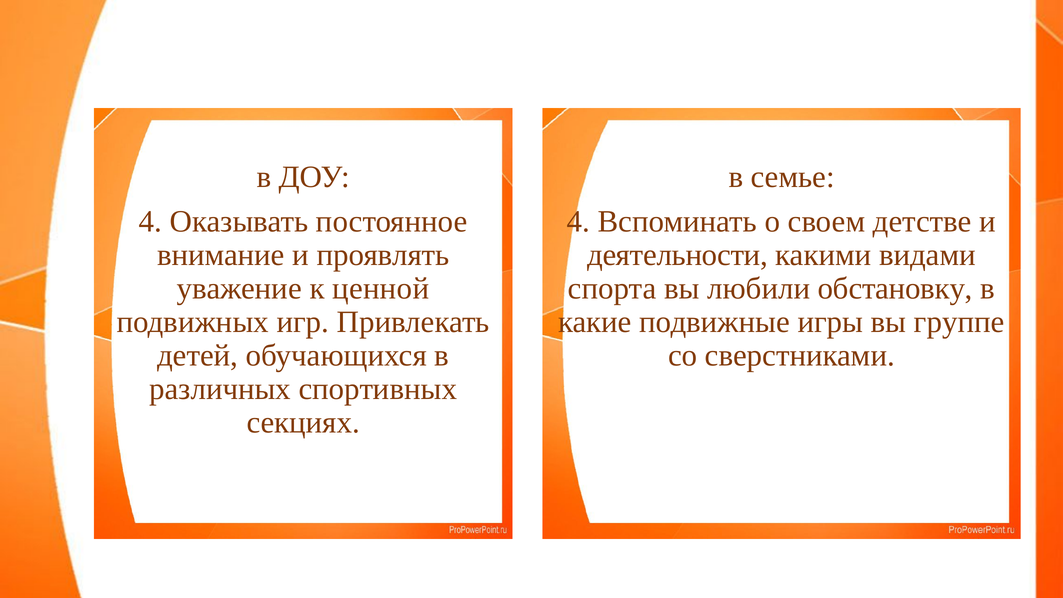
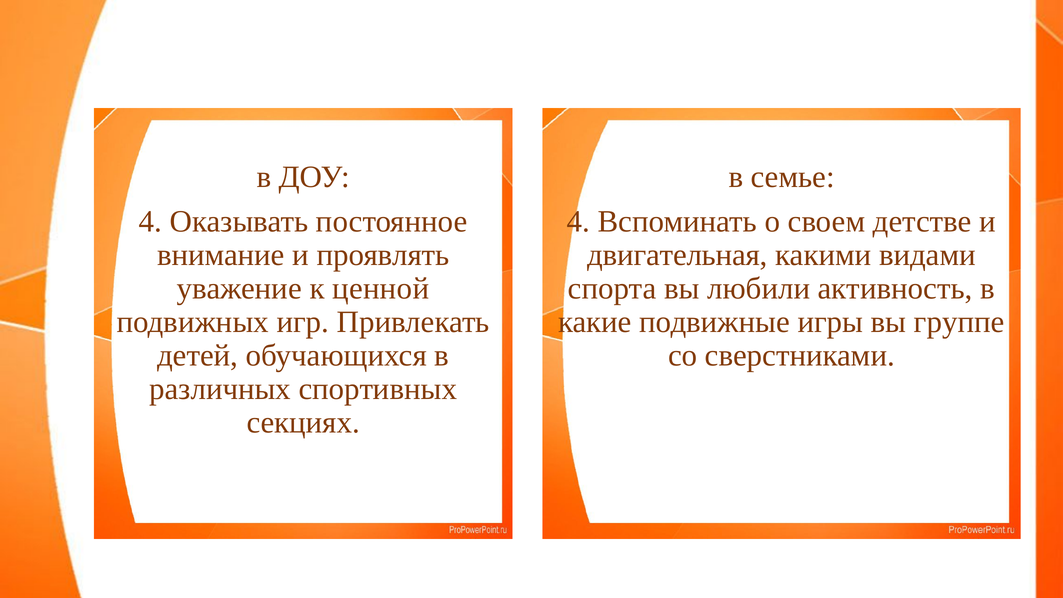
деятельности: деятельности -> двигательная (677, 255)
обстановку: обстановку -> активность (895, 289)
